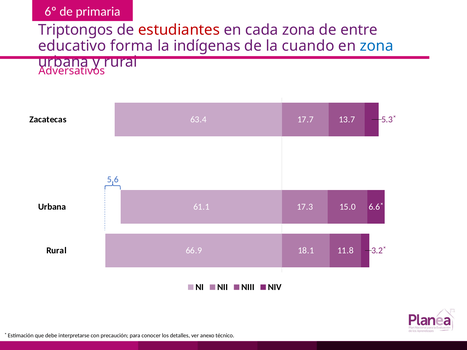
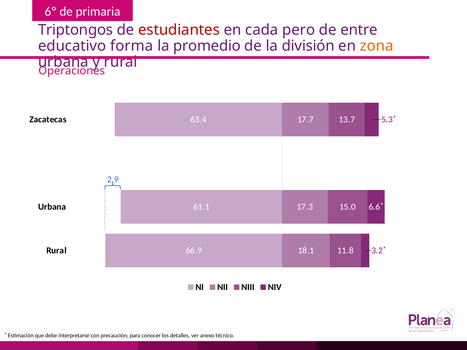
cada zona: zona -> pero (299, 30)
indígenas: indígenas -> promedio (207, 46)
cuando: cuando -> división (308, 46)
zona colour: blue -> orange (377, 46)
Adversativos: Adversativos -> Operaciones (72, 71)
5.6: 5.6 -> 2.9 (113, 180)
